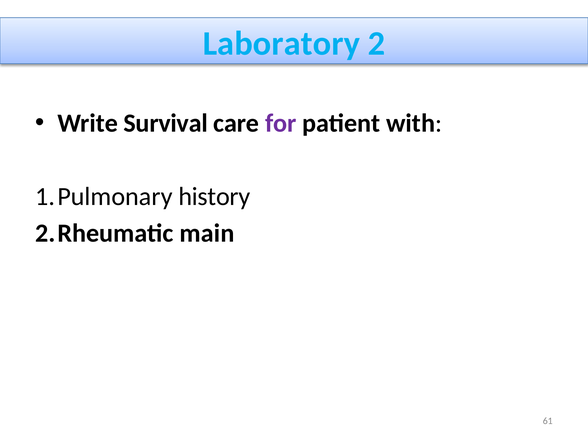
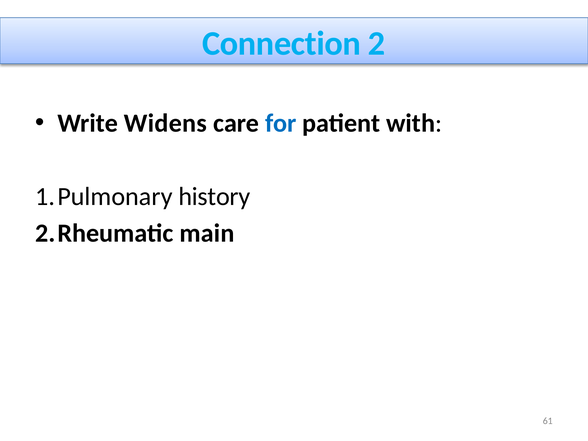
Laboratory: Laboratory -> Connection (282, 44)
Survival: Survival -> Widens (165, 123)
for colour: purple -> blue (281, 123)
